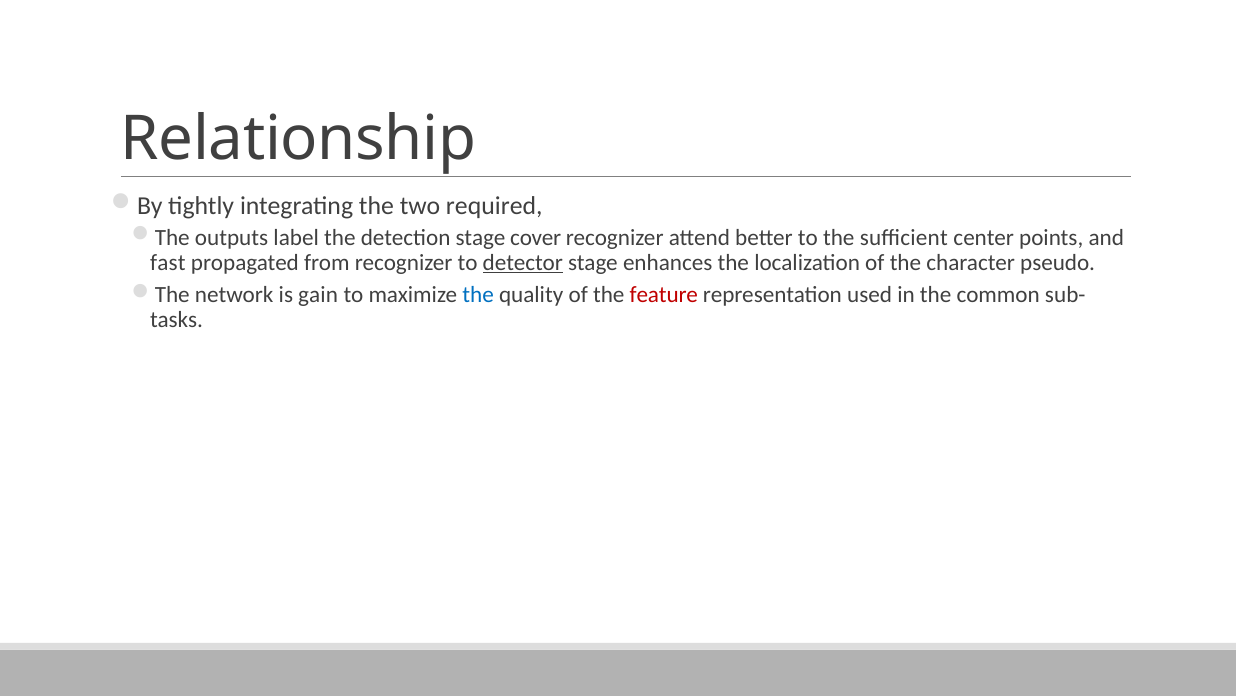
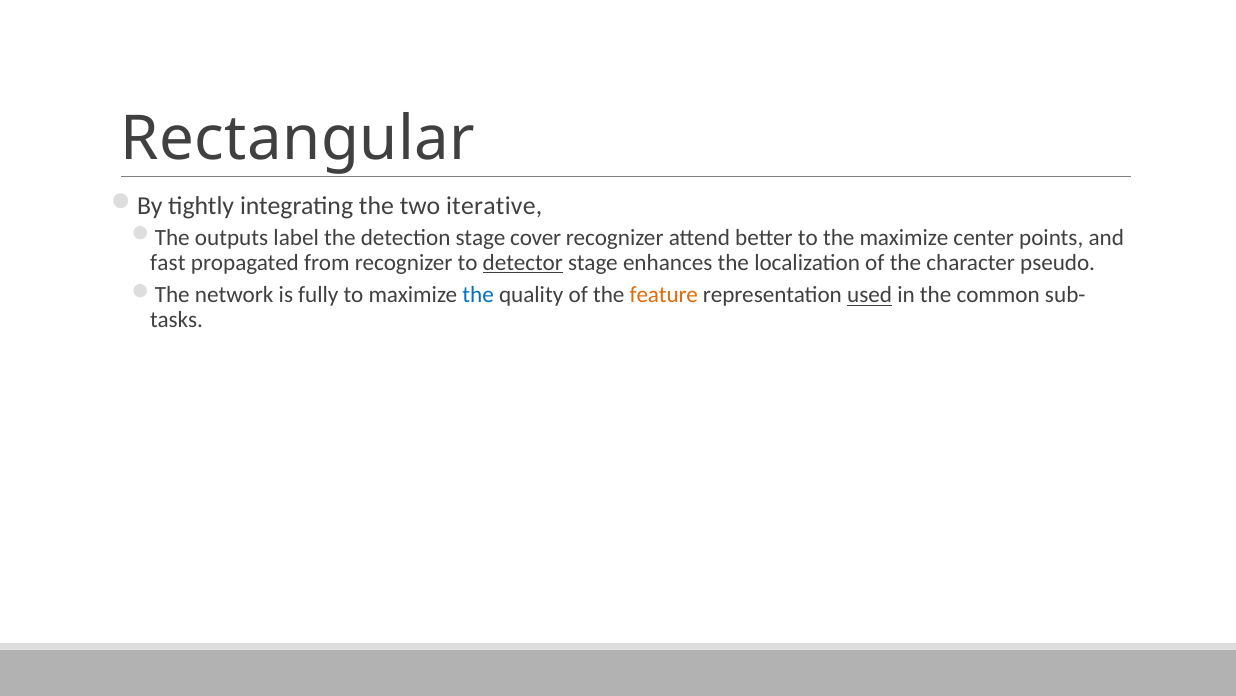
Relationship: Relationship -> Rectangular (298, 138)
required: required -> iterative (494, 206)
the suﬃcient: suﬃcient -> maximize (904, 237)
gain: gain -> fully (318, 295)
feature colour: red -> orange (664, 295)
used underline: none -> present (870, 295)
